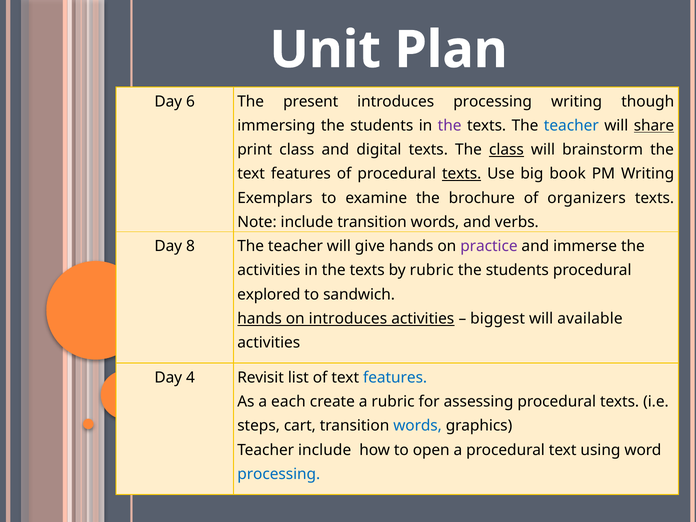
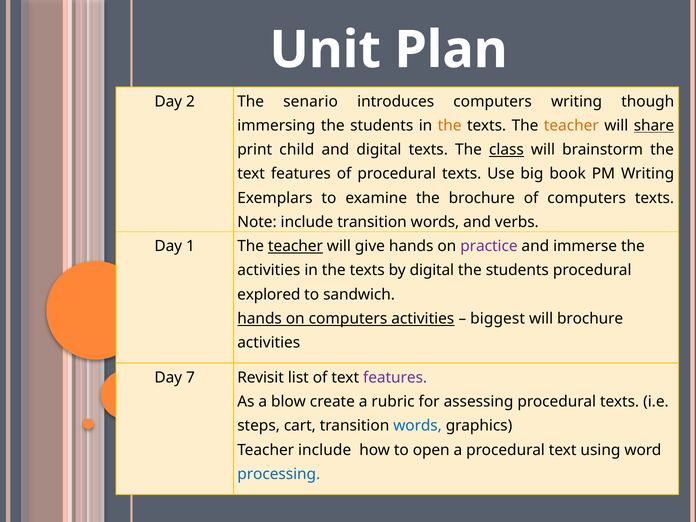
6: 6 -> 2 (191, 101)
present: present -> senario (311, 101)
introduces processing: processing -> computers (493, 101)
the colour: purple -> orange (450, 126)
teacher colour: blue -> orange (571, 126)
print class: class -> child (297, 150)
texts underline: present -> none (462, 174)
of organizers: organizers -> computers (587, 198)
8: 8 -> 1 (191, 246)
teacher underline: none -> present (295, 246)
by rubric: rubric -> digital (432, 270)
on introduces: introduces -> computers (348, 319)
will available: available -> brochure (590, 319)
4: 4 -> 7 (191, 378)
features colour: blue -> purple (395, 378)
each: each -> blow (288, 402)
